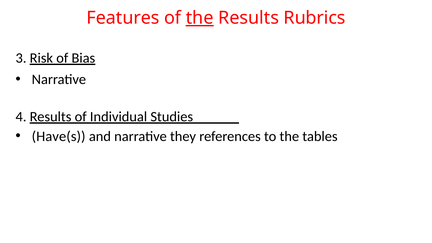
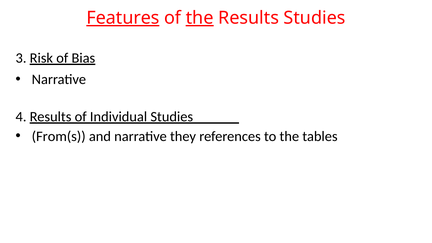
Features underline: none -> present (123, 18)
Results Rubrics: Rubrics -> Studies (315, 18)
Have(s: Have(s -> From(s (59, 136)
